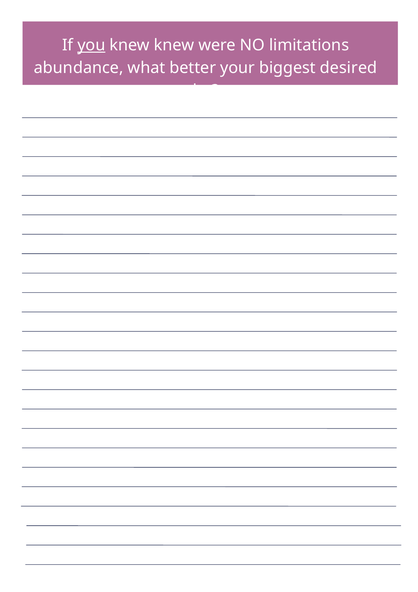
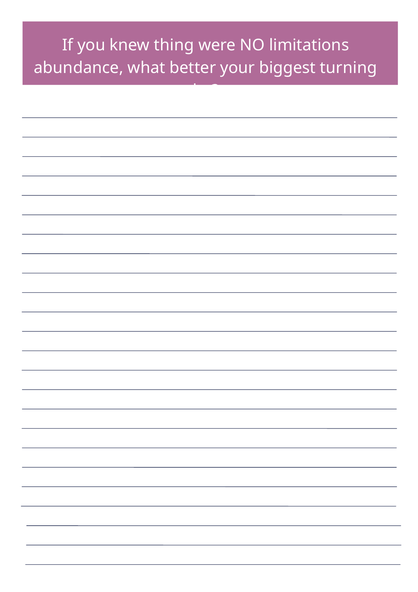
you underline: present -> none (91, 45)
knew knew: knew -> thing (174, 45)
desired: desired -> turning (349, 68)
